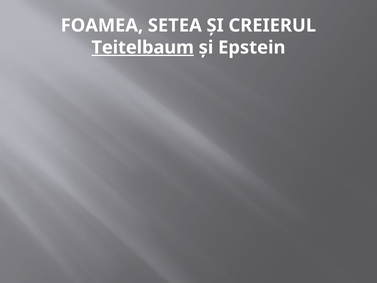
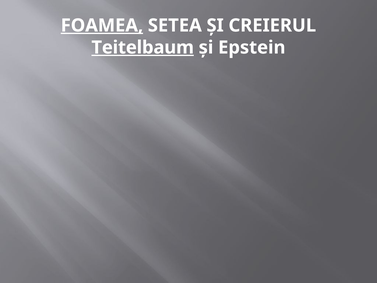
FOAMEA underline: none -> present (102, 25)
